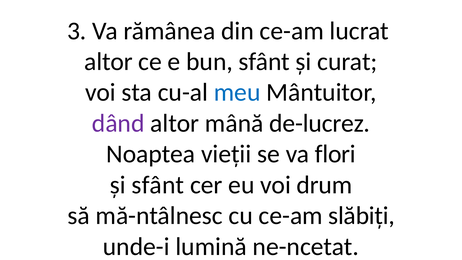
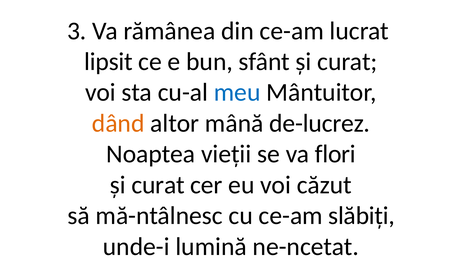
altor: altor -> lipsit (108, 62)
dând colour: purple -> orange (118, 123)
sfânt: sfânt -> curat (158, 185)
drum: drum -> căzut (324, 185)
